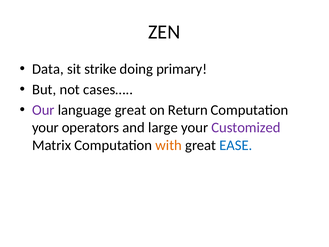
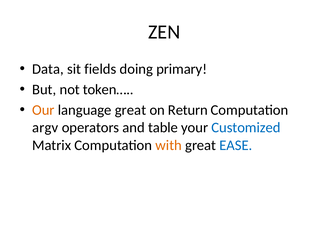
strike: strike -> fields (100, 69)
cases…: cases… -> token… (108, 89)
Our colour: purple -> orange (43, 110)
your: your -> argv (45, 128)
large: large -> table (163, 128)
Customized colour: purple -> blue (246, 128)
